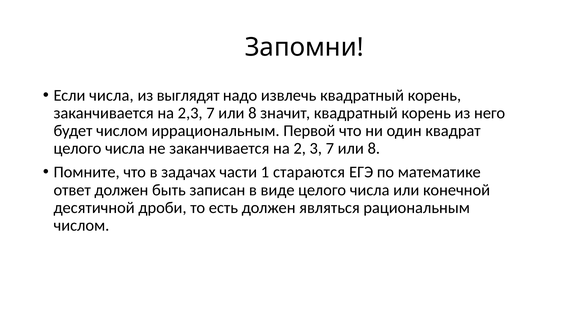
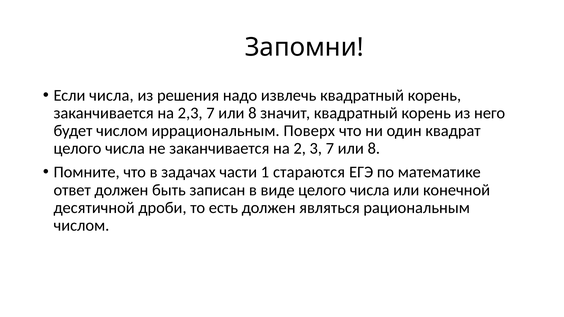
выглядят: выглядят -> решения (188, 95)
Первой: Первой -> Поверх (309, 131)
